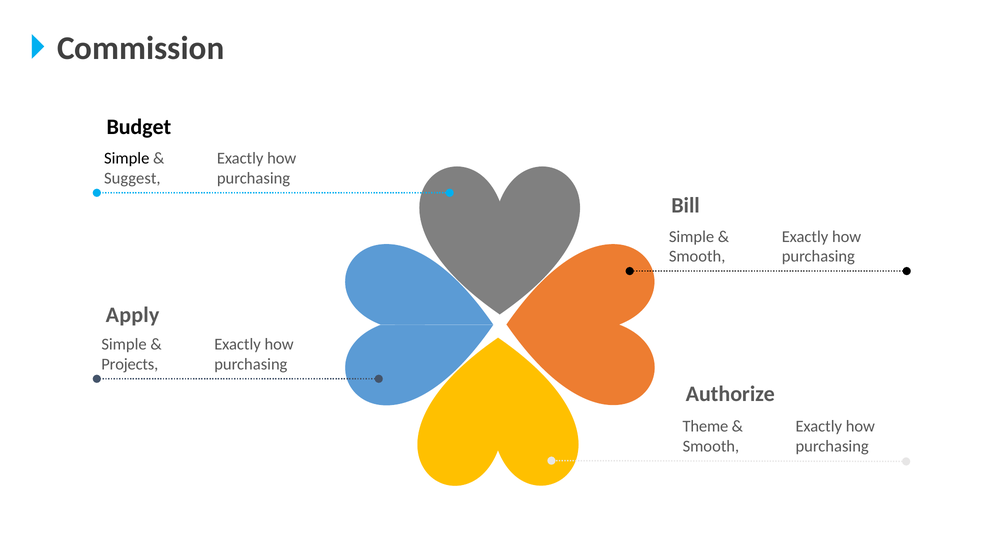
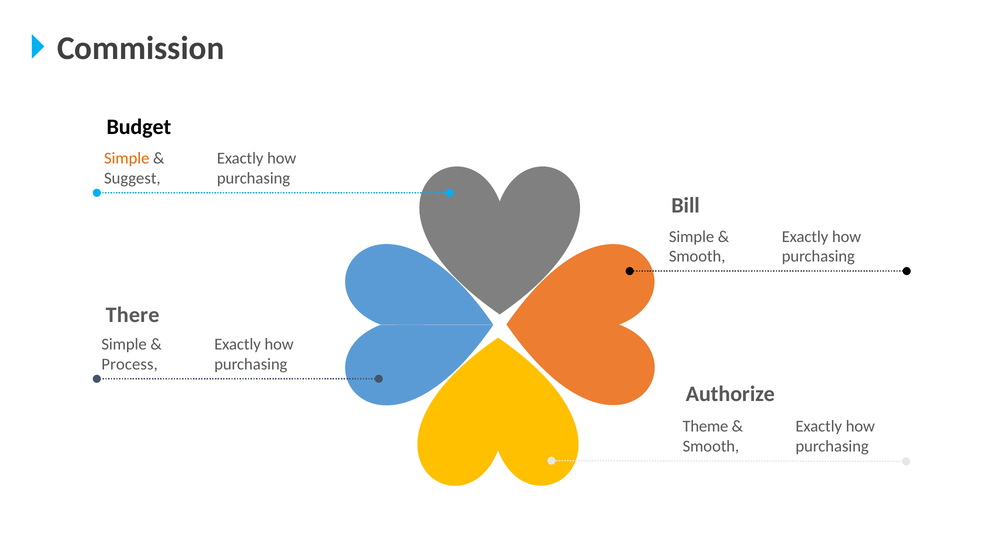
Simple colour: black -> orange (127, 158)
Apply: Apply -> There (133, 315)
Projects: Projects -> Process (130, 364)
